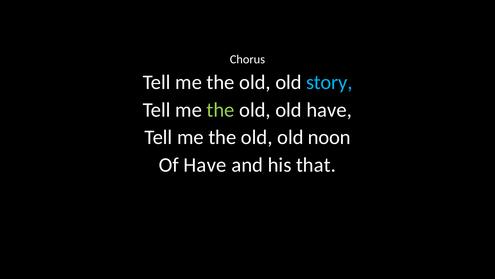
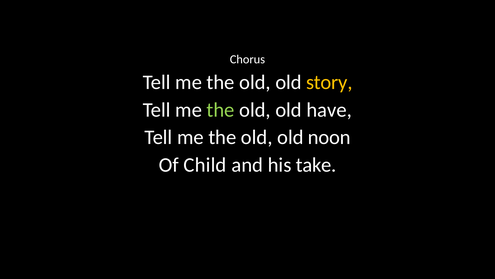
story colour: light blue -> yellow (329, 82)
Of Have: Have -> Child (205, 165)
that: that -> take (316, 165)
